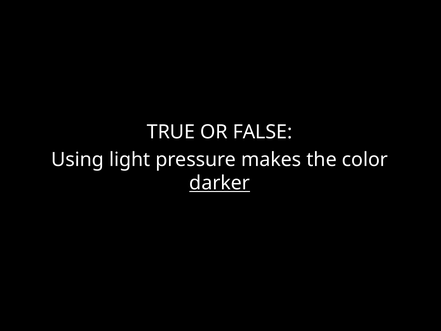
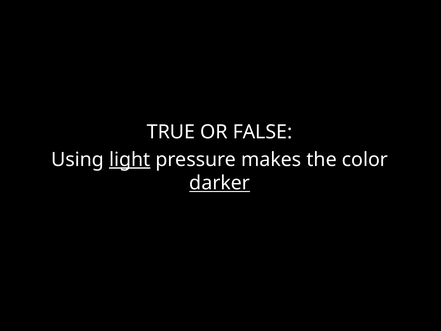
light underline: none -> present (130, 159)
